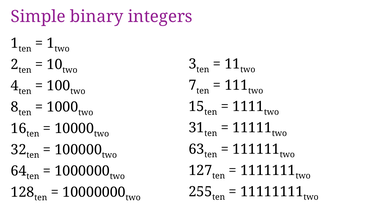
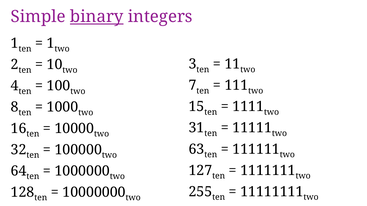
binary underline: none -> present (97, 17)
